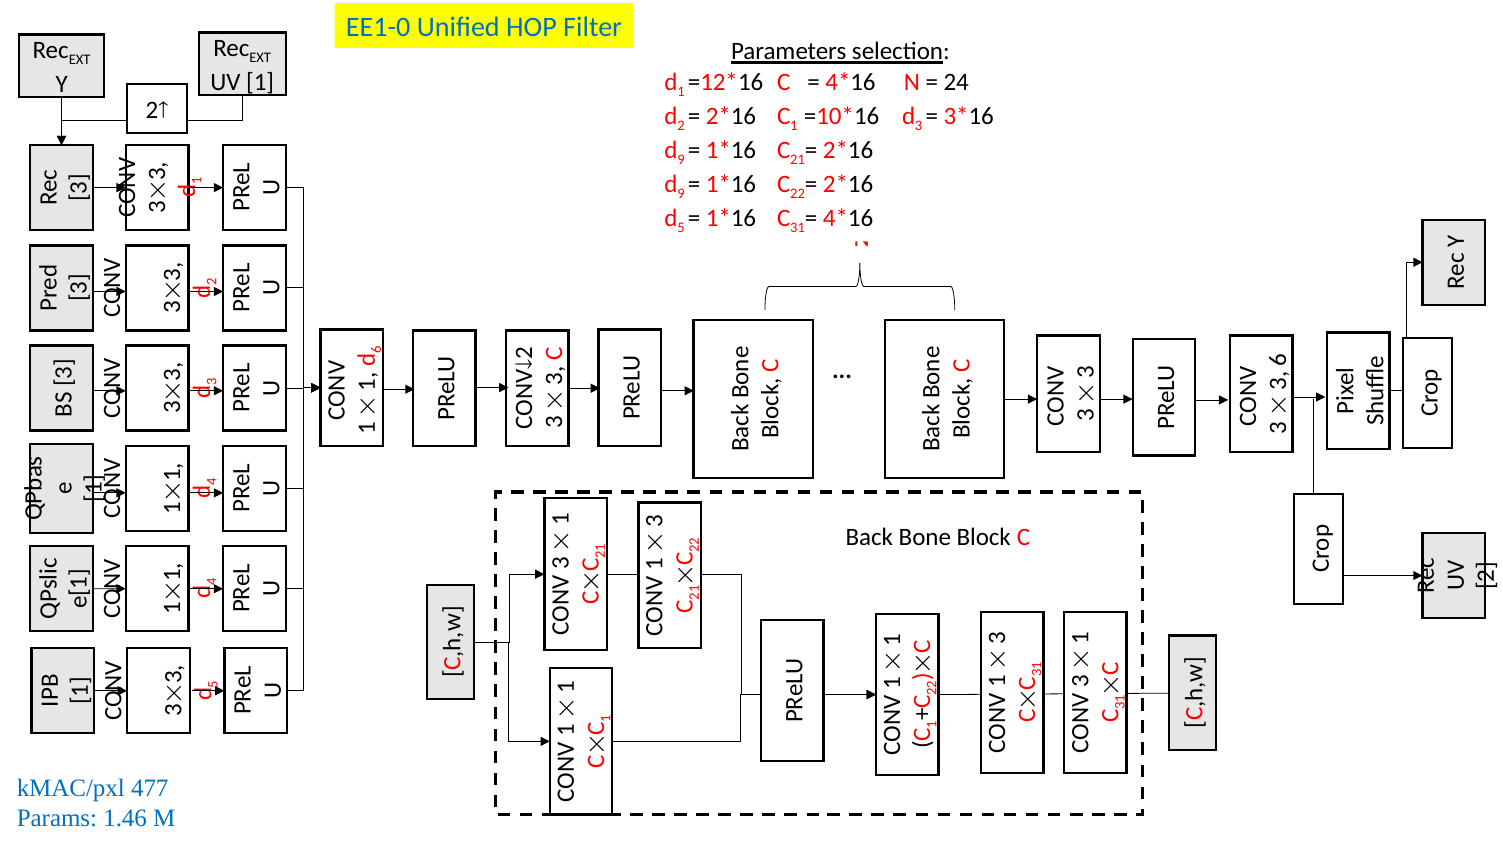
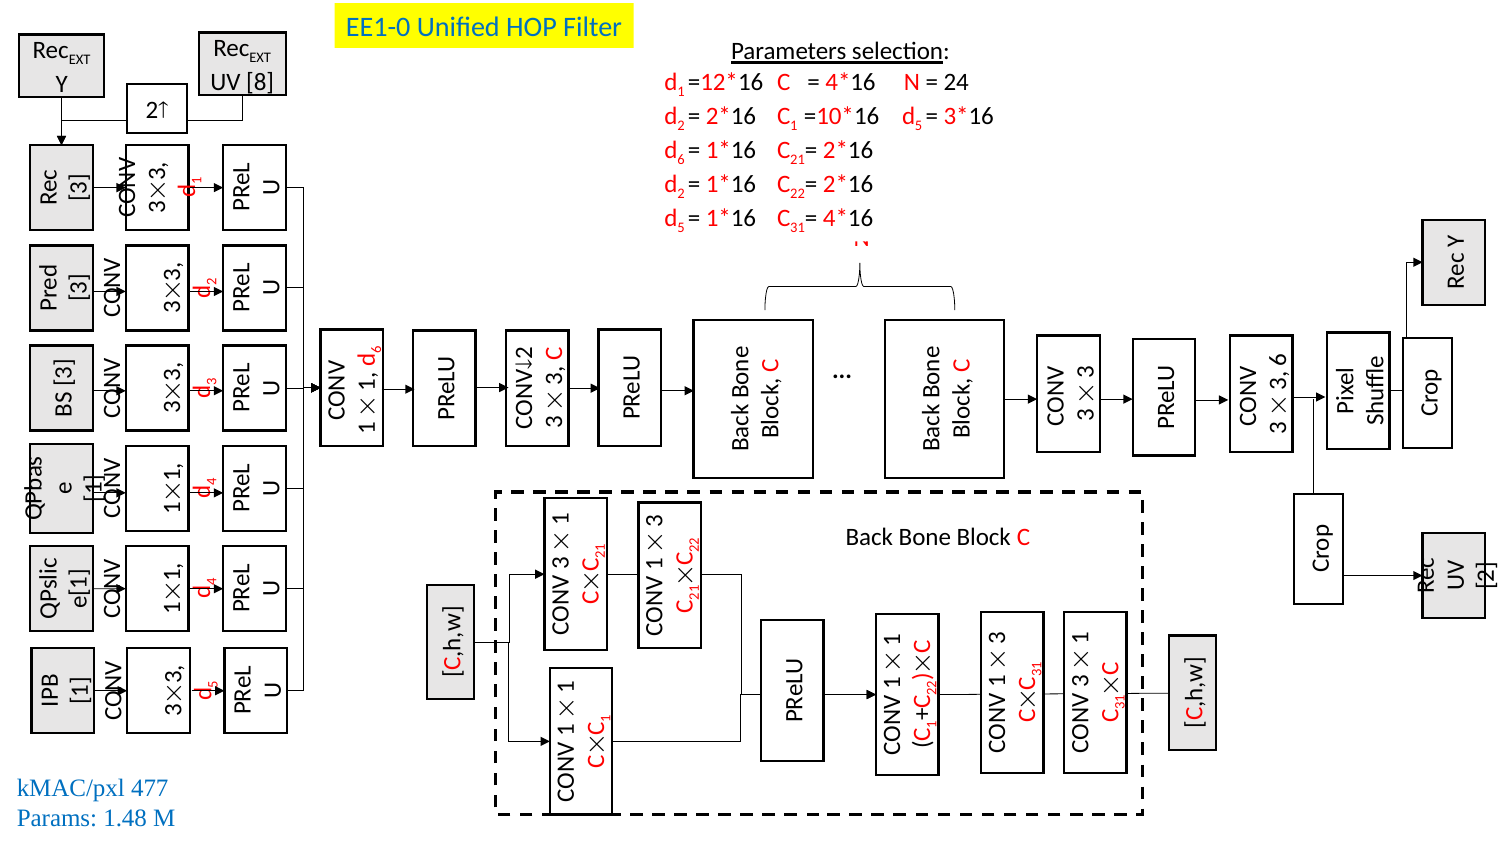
UV 1: 1 -> 8 (260, 82)
3: 3 -> 5 (919, 126)
9: 9 -> 6 (681, 160)
9: 9 -> 2 (681, 194)
1.46: 1.46 -> 1.48 (125, 819)
